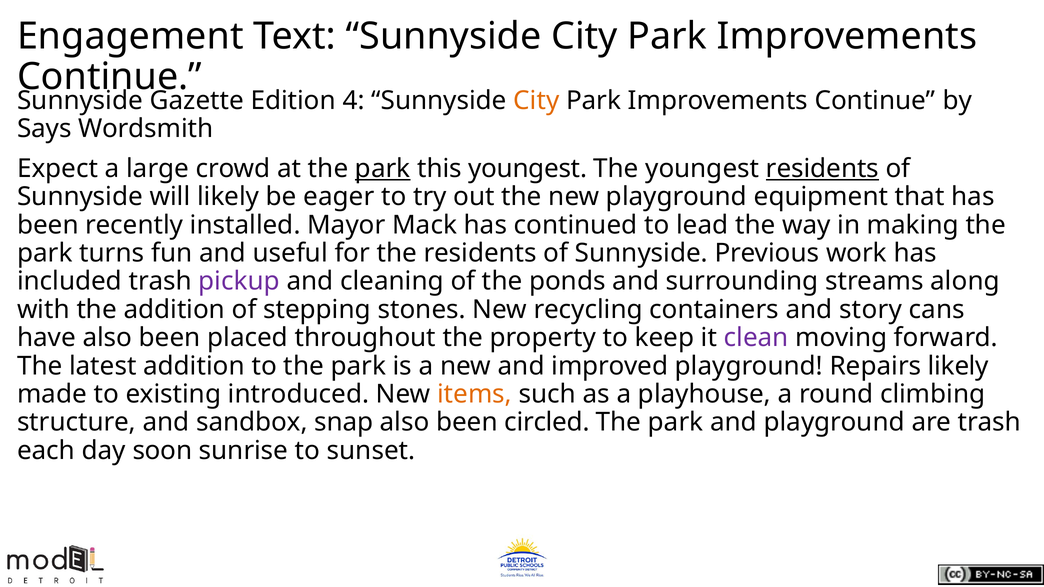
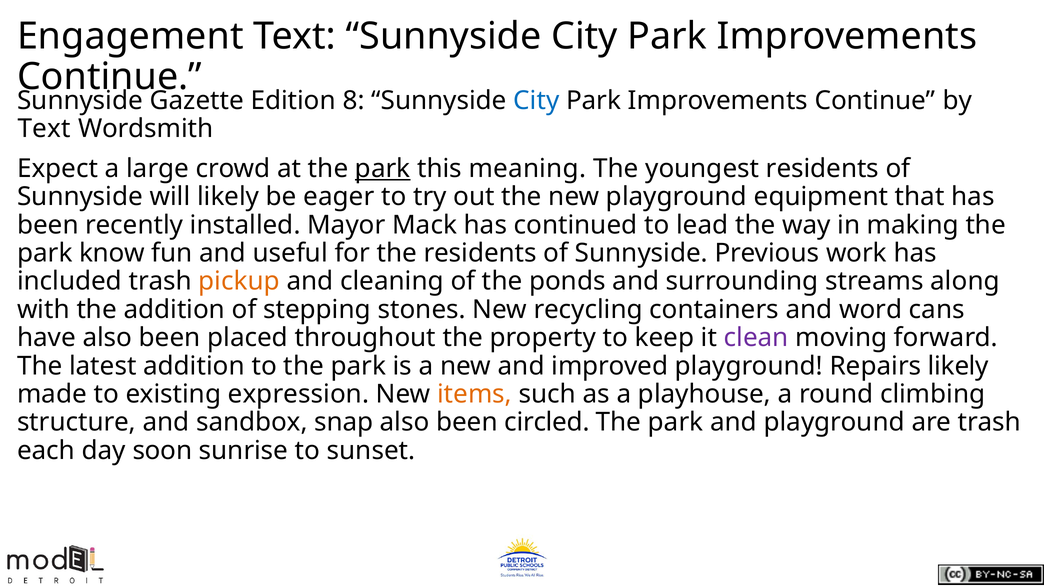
4: 4 -> 8 (354, 101)
City colour: orange -> blue (536, 101)
Says: Says -> Text (44, 129)
this youngest: youngest -> meaning (527, 169)
residents underline: present -> none (822, 169)
turns: turns -> know (112, 253)
pickup colour: purple -> orange (239, 281)
story: story -> word (871, 310)
introduced: introduced -> expression (298, 394)
